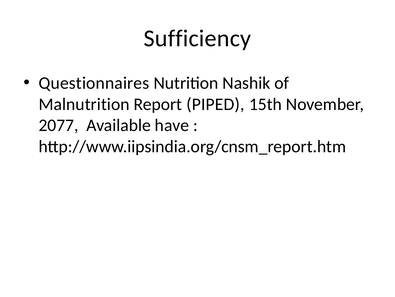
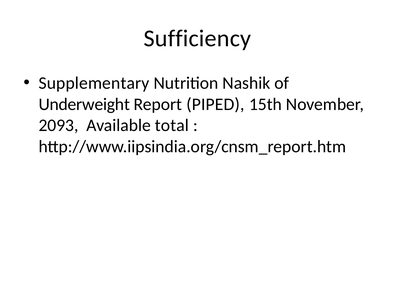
Questionnaires: Questionnaires -> Supplementary (94, 83)
Malnutrition: Malnutrition -> Underweight (84, 104)
2077: 2077 -> 2093 (58, 125)
have: have -> total (172, 125)
